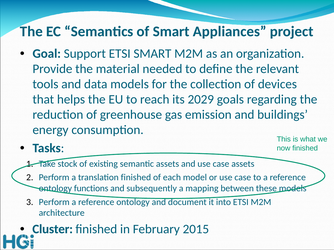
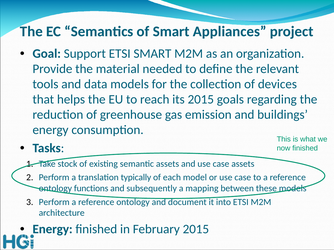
its 2029: 2029 -> 2015 (201, 99)
translation finished: finished -> typically (136, 178)
Cluster: Cluster -> Energy (53, 230)
